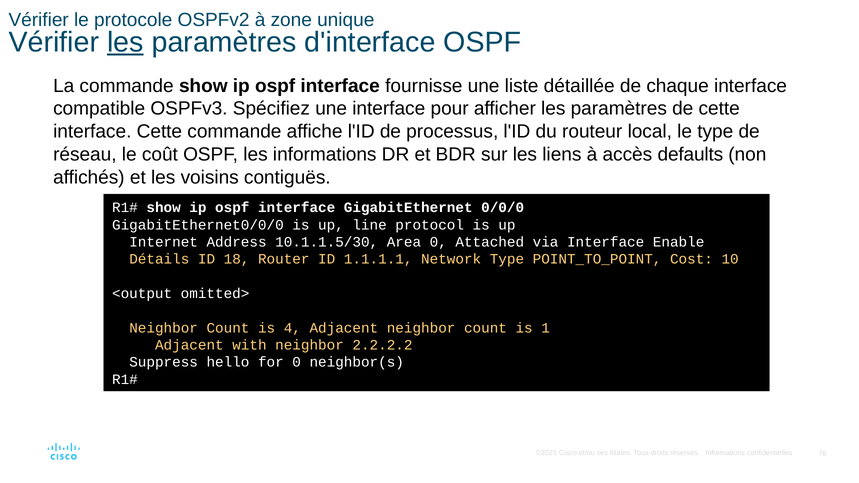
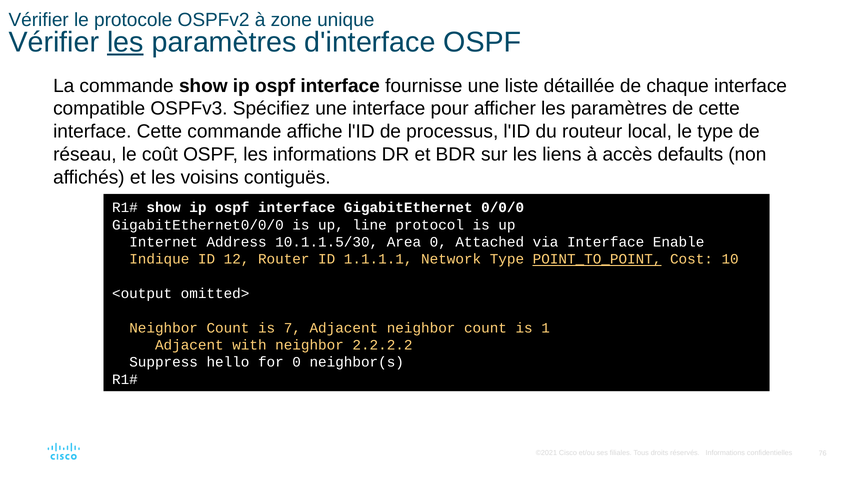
Détails: Détails -> Indique (159, 259)
18: 18 -> 12 (237, 259)
POINT_TO_POINT underline: none -> present (597, 259)
4: 4 -> 7 (292, 328)
